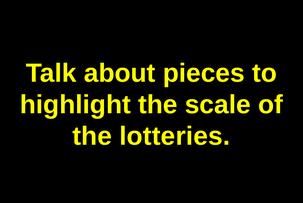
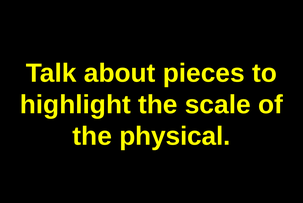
lotteries: lotteries -> physical (175, 136)
